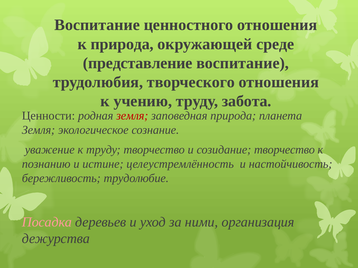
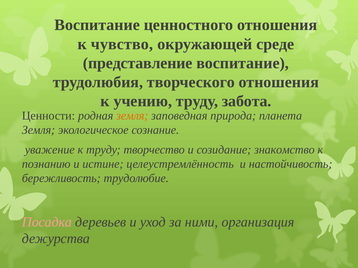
к природа: природа -> чувство (122, 44)
земля colour: red -> orange (132, 116)
созидание творчество: творчество -> знакомство (284, 150)
